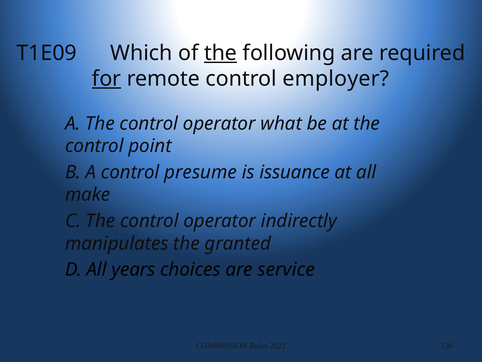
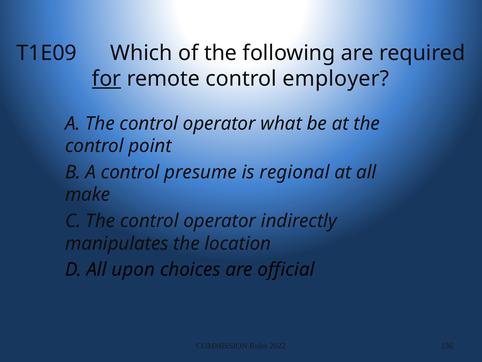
the underline: present -> none (221, 53)
issuance: issuance -> regional (295, 172)
granted: granted -> location (238, 243)
years: years -> upon (133, 269)
service: service -> official (286, 269)
